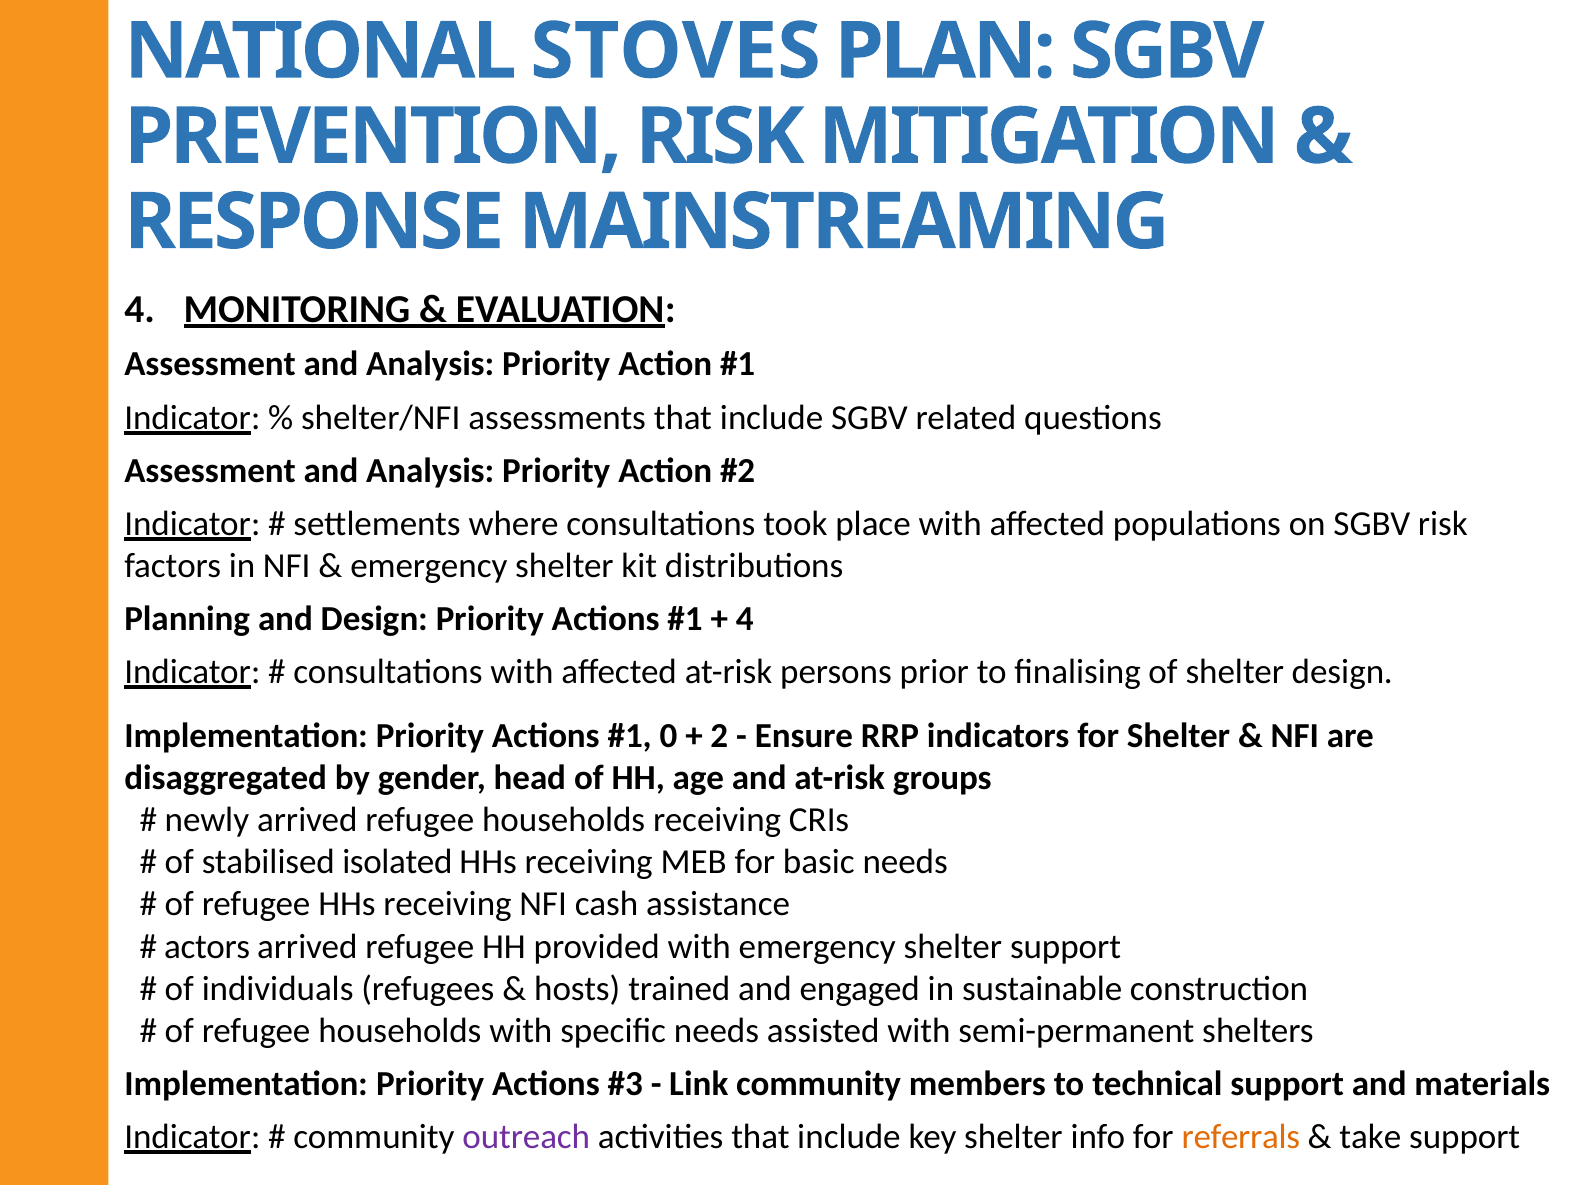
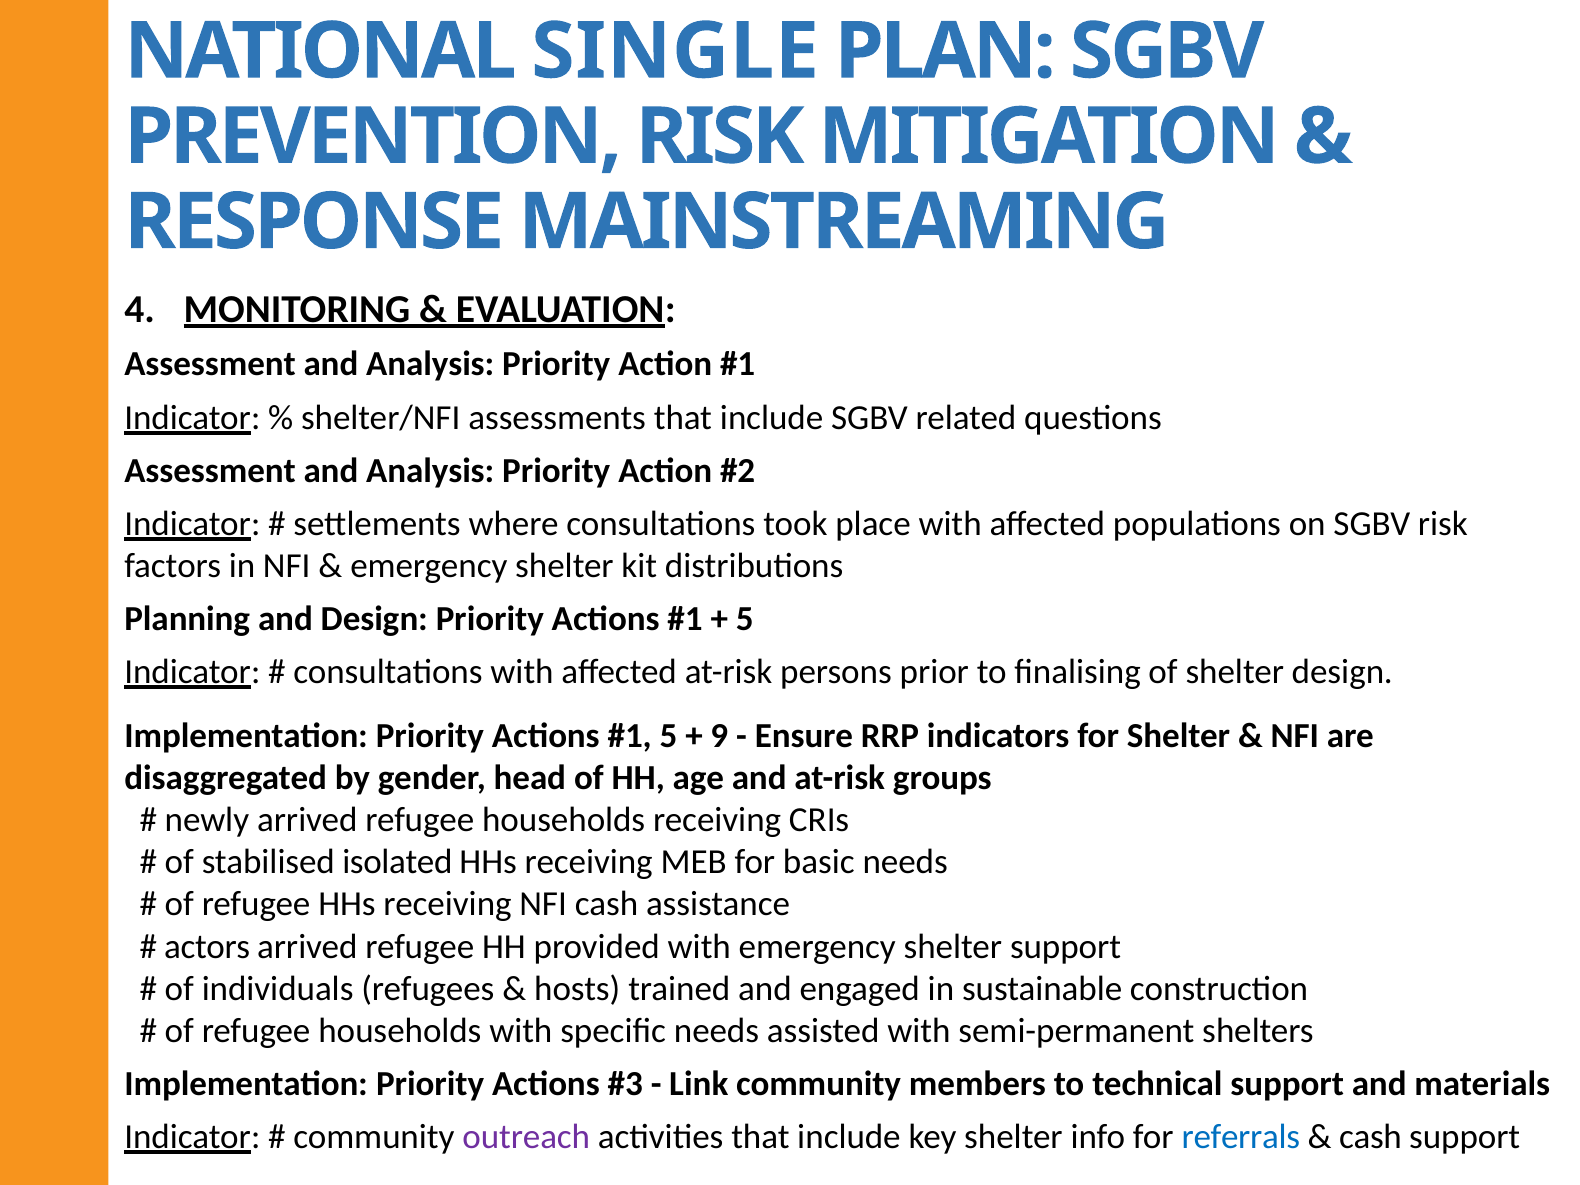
STOVES: STOVES -> SINGLE (675, 51)
4: 4 -> 5 (745, 619)
0: 0 -> 5 (669, 736)
2: 2 -> 9 (719, 736)
referrals colour: orange -> blue (1241, 1137)
take: take -> cash (1371, 1137)
